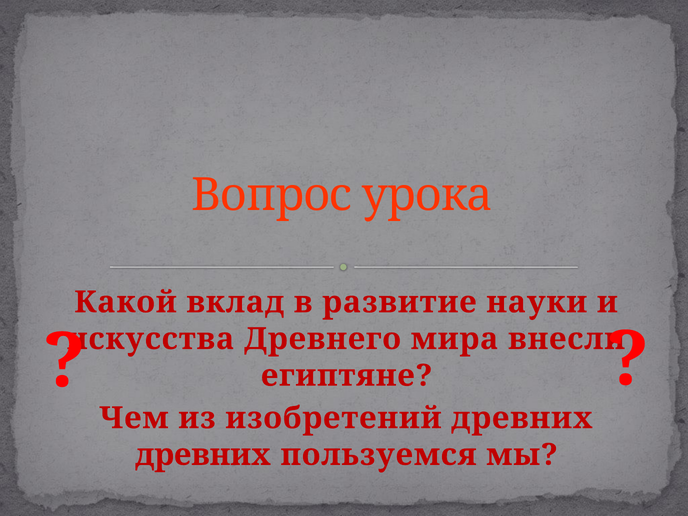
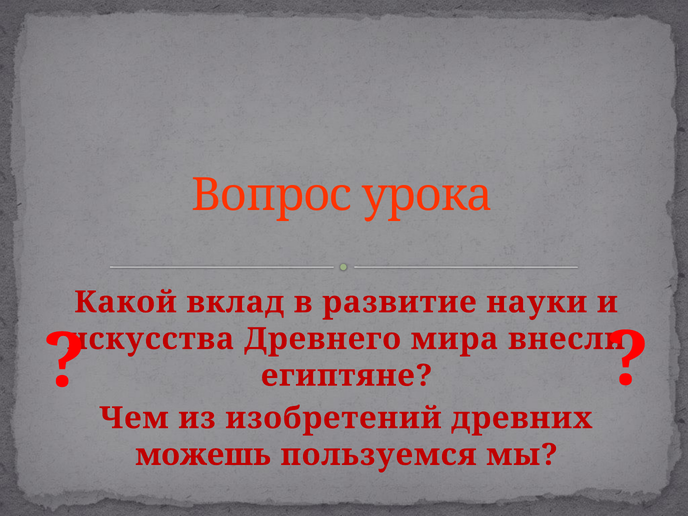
древних: древних -> можешь (203, 455)
